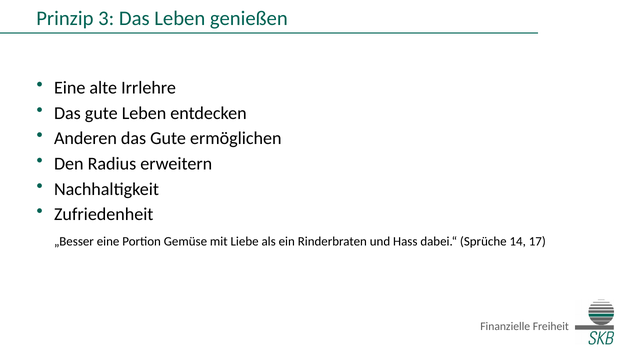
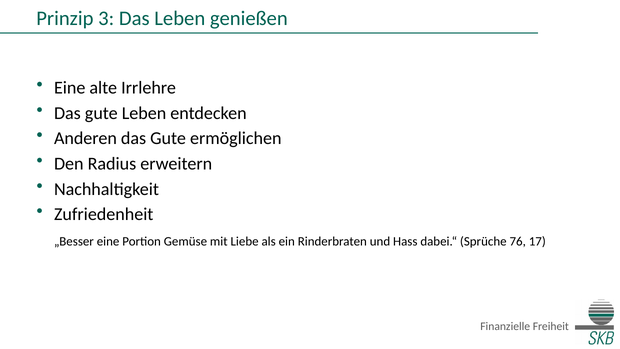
14: 14 -> 76 (518, 241)
